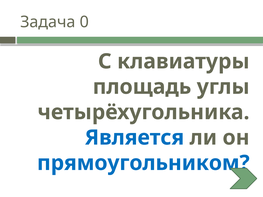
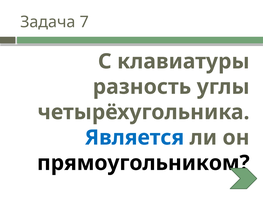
0: 0 -> 7 (84, 22)
площадь: площадь -> разность (142, 87)
прямоугольником colour: blue -> black (143, 163)
